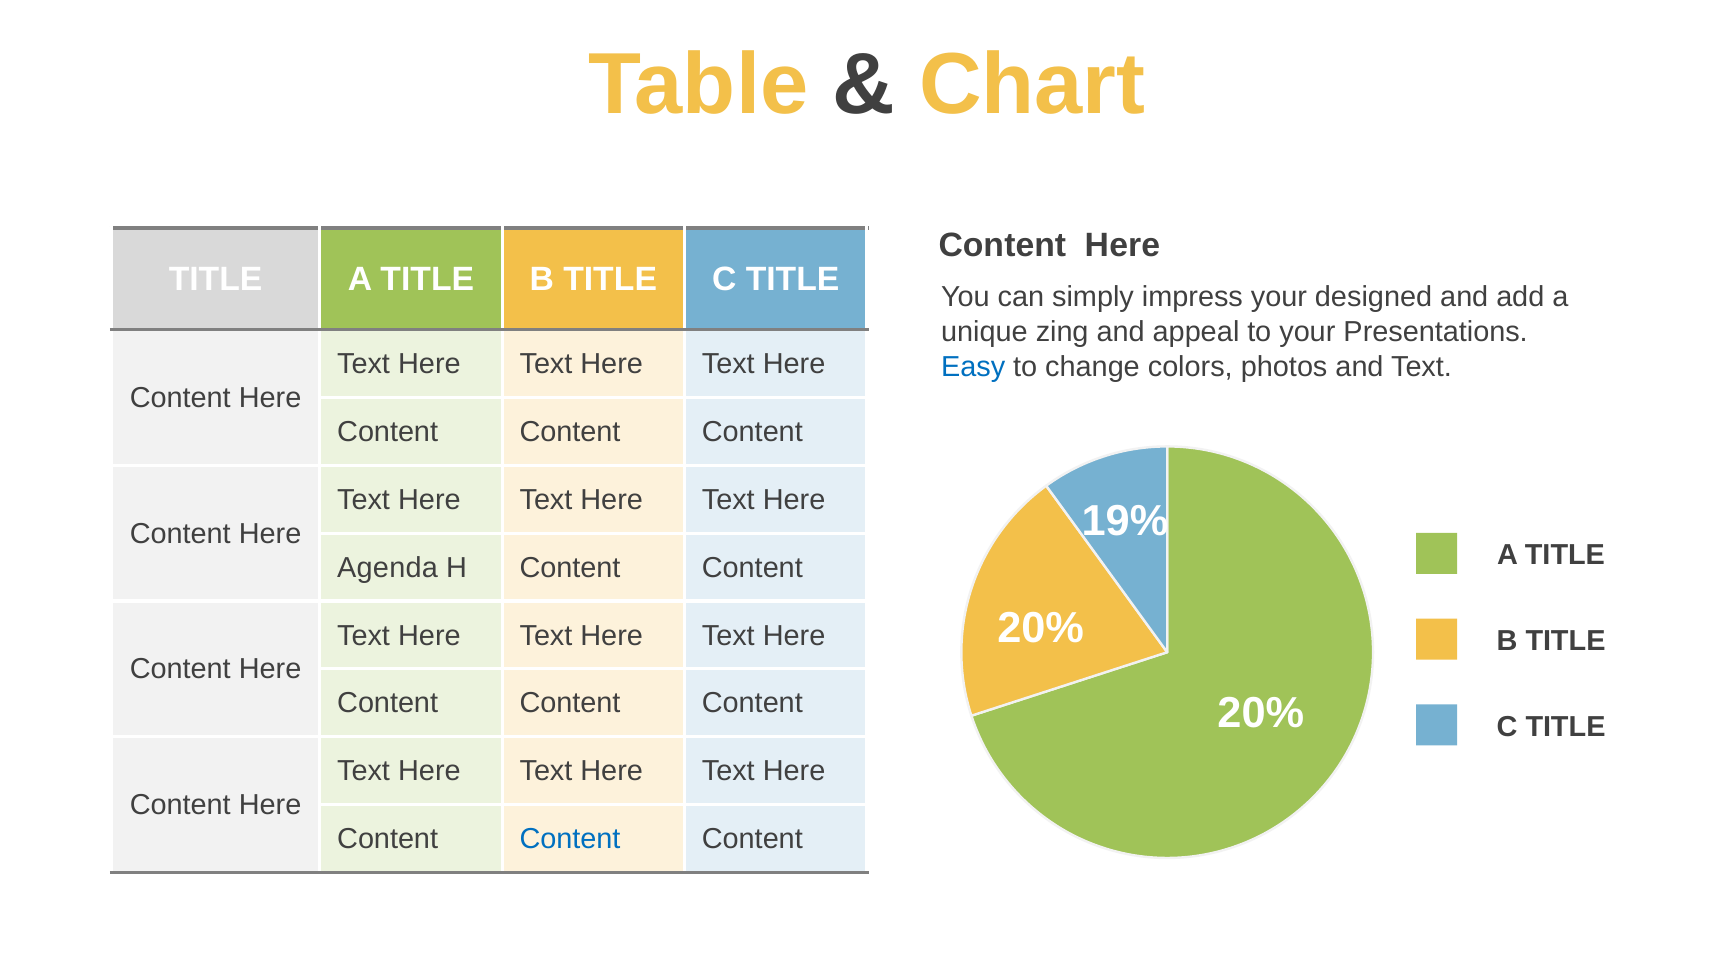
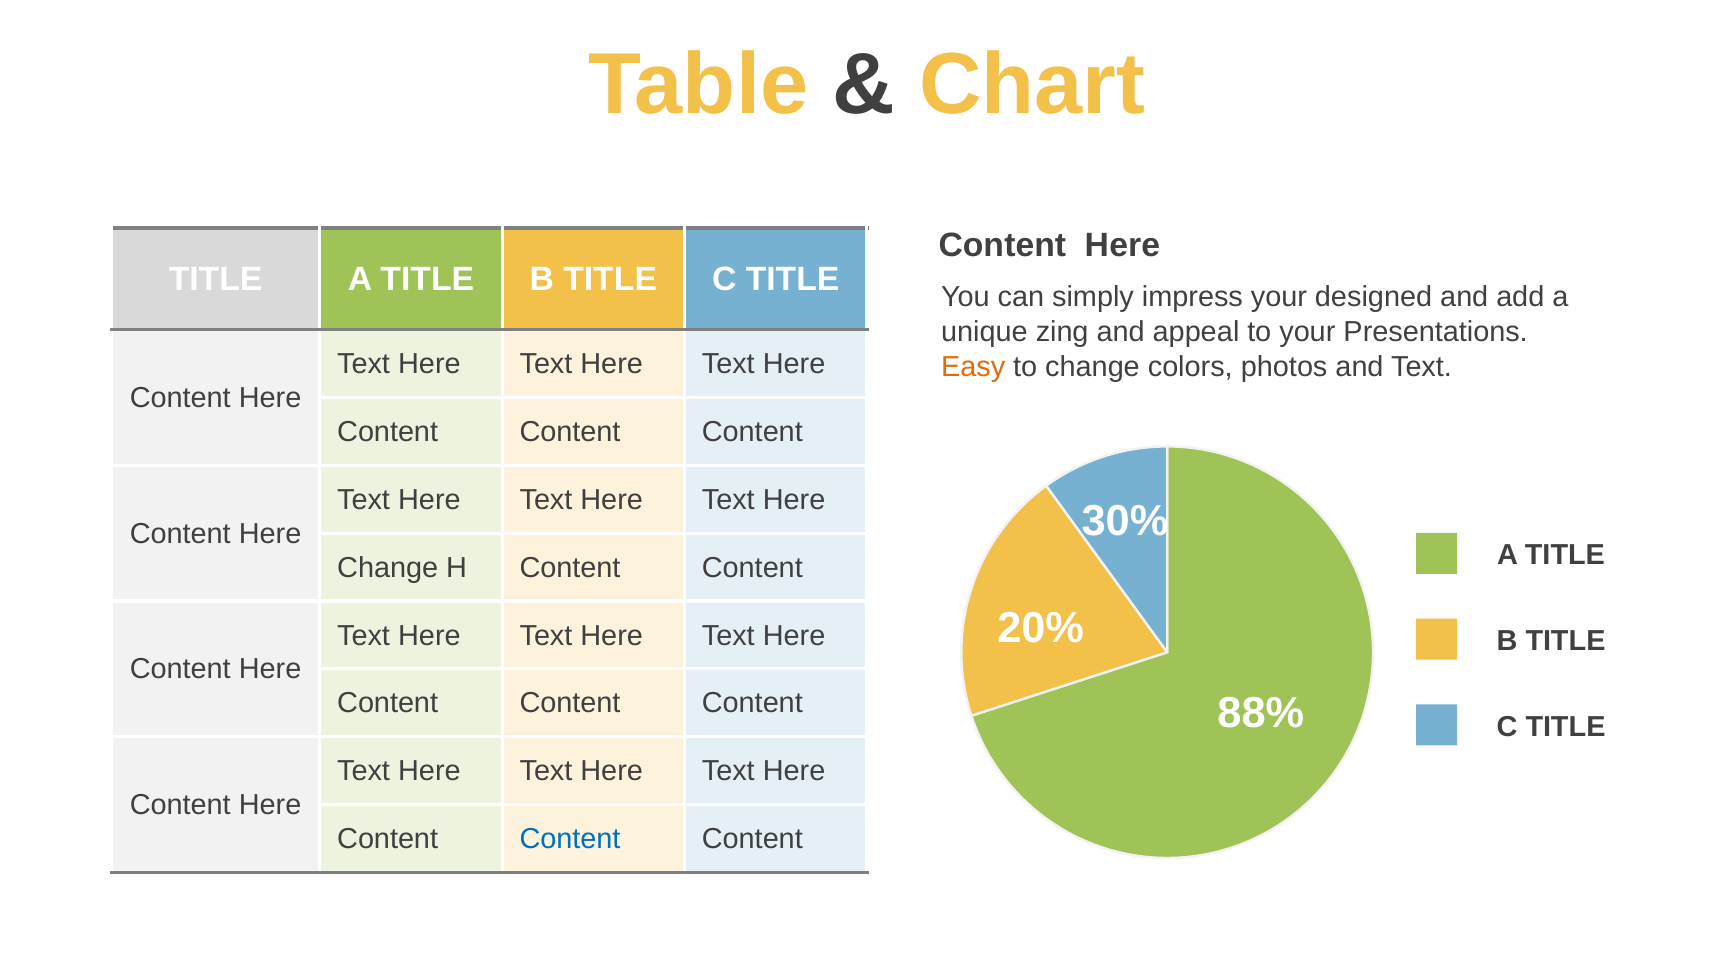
Easy colour: blue -> orange (973, 367)
19%: 19% -> 30% (1125, 522)
Agenda: Agenda -> Change (388, 568)
20%: 20% -> 88% (1261, 714)
